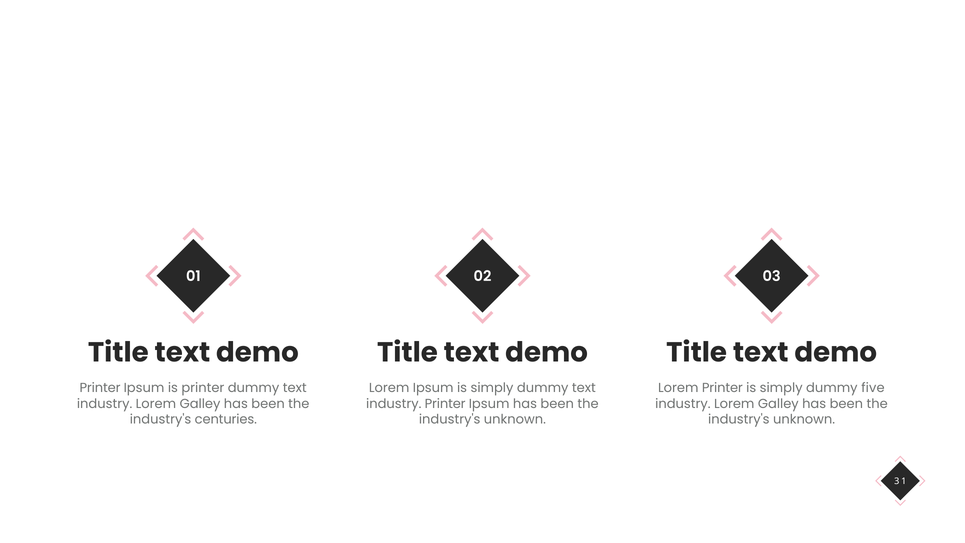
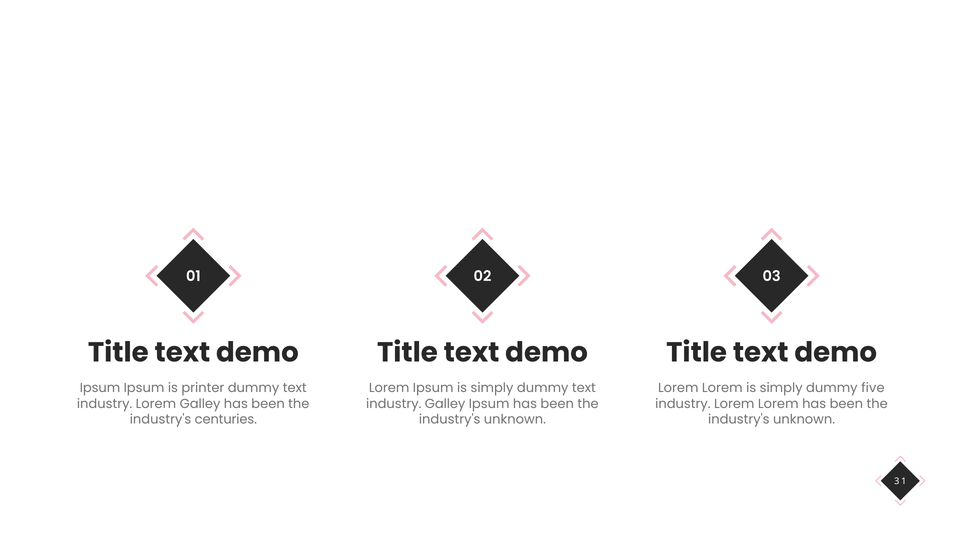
Printer: Printer -> Ipsum (100, 388)
Printer: Printer -> Lorem (722, 388)
industry Printer: Printer -> Galley (445, 404)
Galley: Galley -> Lorem (778, 404)
